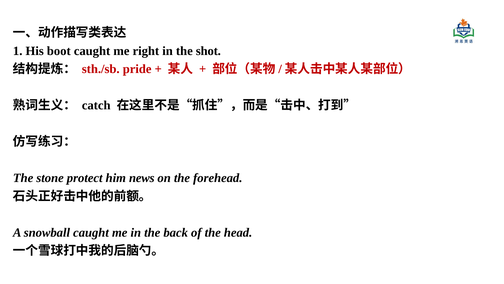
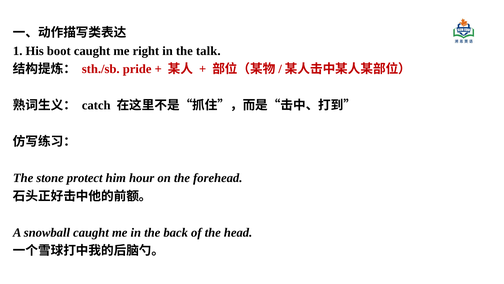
shot: shot -> talk (208, 51)
news: news -> hour (142, 178)
